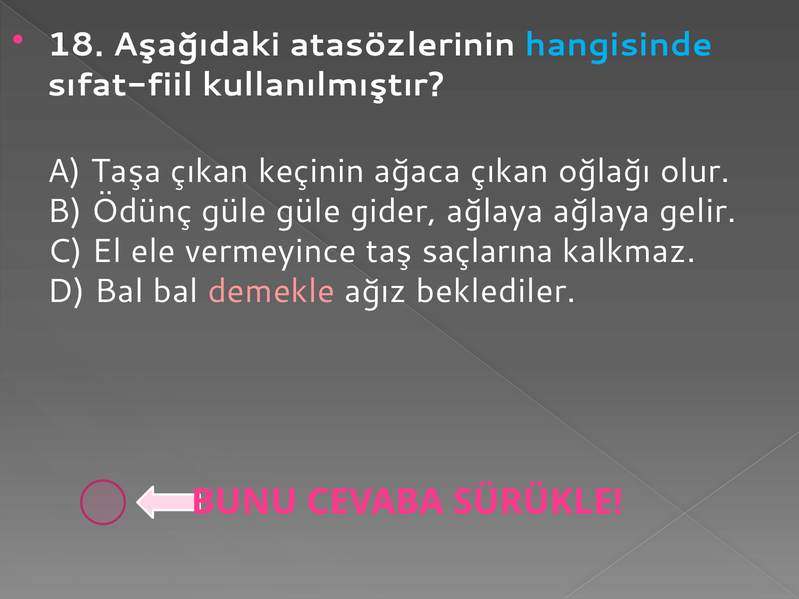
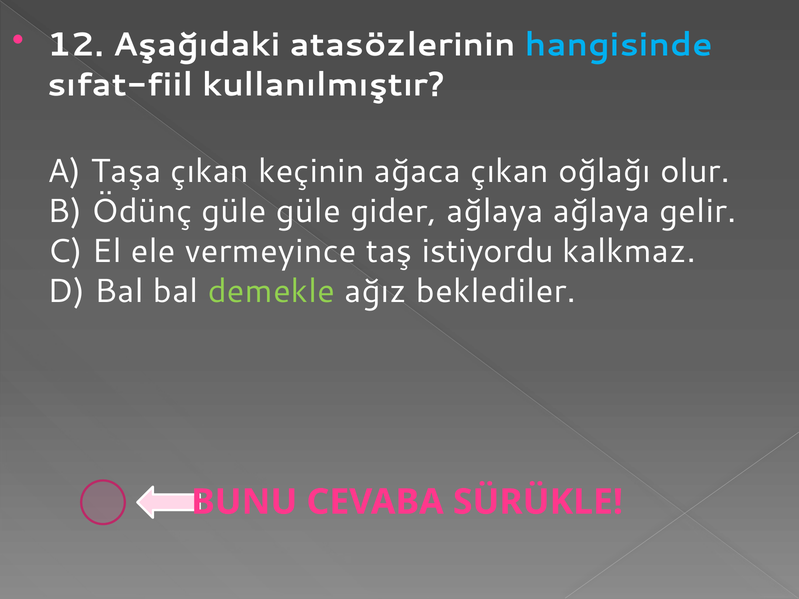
18: 18 -> 12 (75, 45)
saçlarına: saçlarına -> istiyordu (488, 251)
demekle colour: pink -> light green (272, 291)
